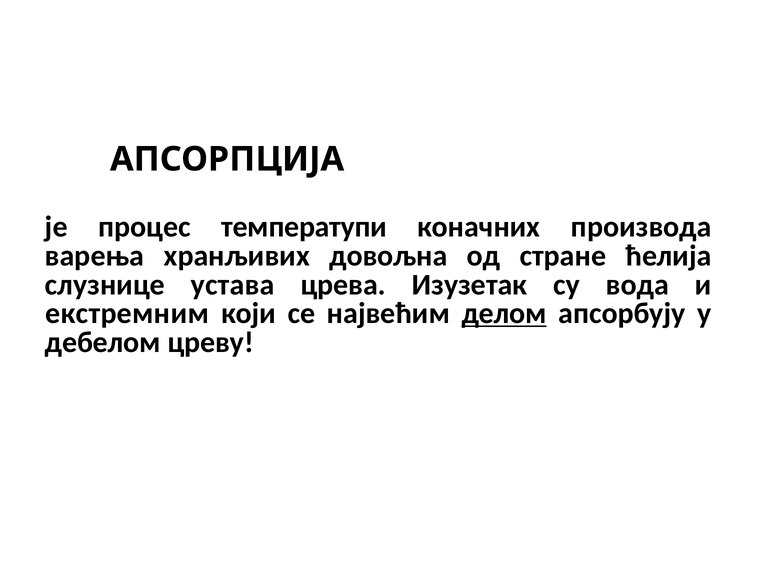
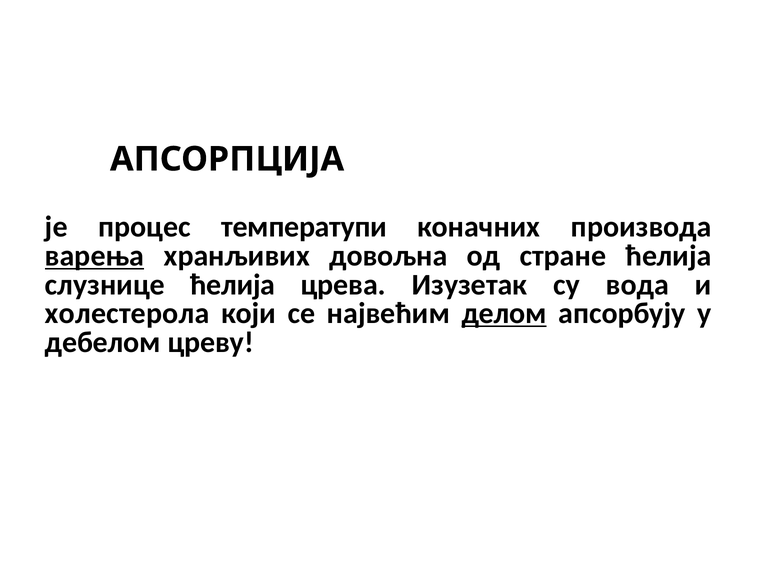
варења underline: none -> present (95, 256)
слузнице устава: устава -> ћелија (233, 285)
екстремним: екстремним -> холестерола (127, 314)
